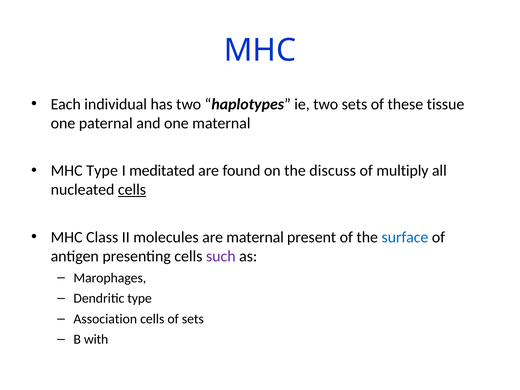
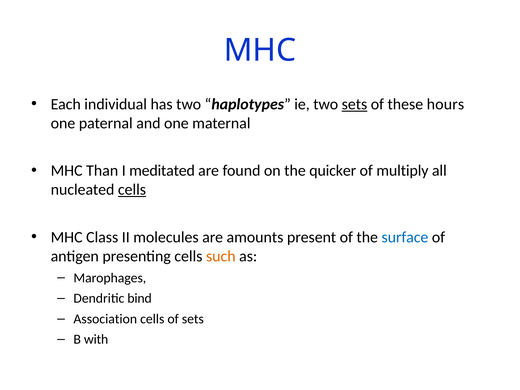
sets underline: none -> present (354, 104)
tissue: tissue -> hours (445, 104)
MHC Type: Type -> Than (102, 171)
discuss: discuss -> quicker (333, 171)
are maternal: maternal -> amounts (255, 237)
such colour: purple -> orange (221, 256)
Dendritic type: type -> bind (140, 298)
